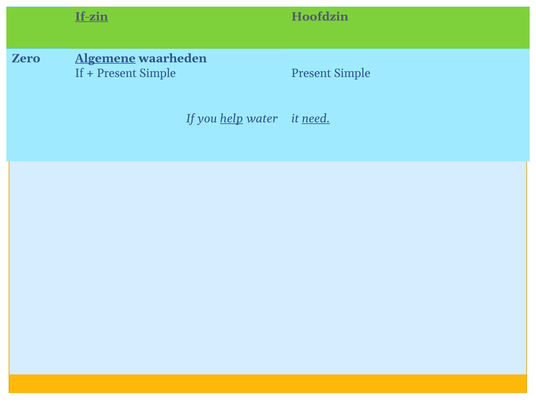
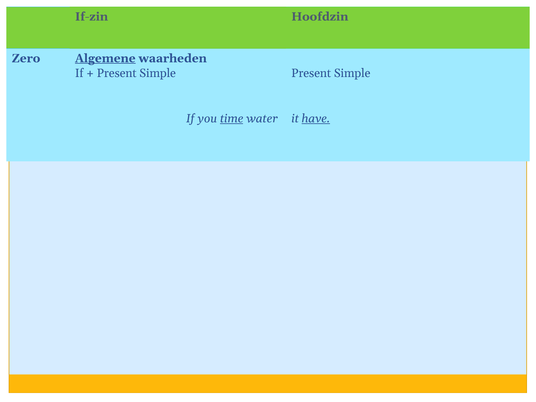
If-zin underline: present -> none (92, 17)
help: help -> time (232, 118)
need: need -> have (316, 118)
